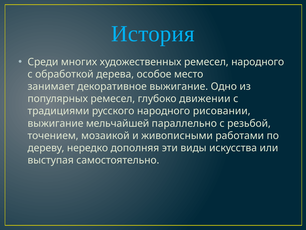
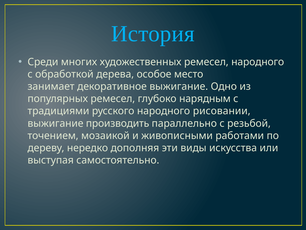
движении: движении -> нарядным (205, 99)
мельчайшей: мельчайшей -> производить (118, 123)
